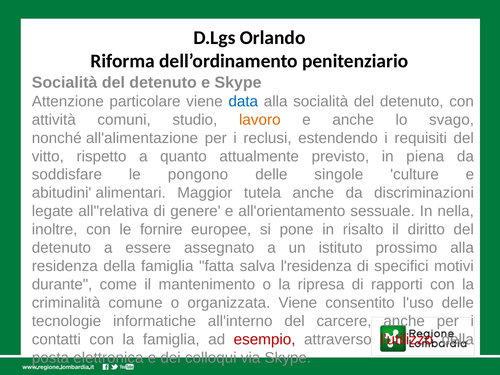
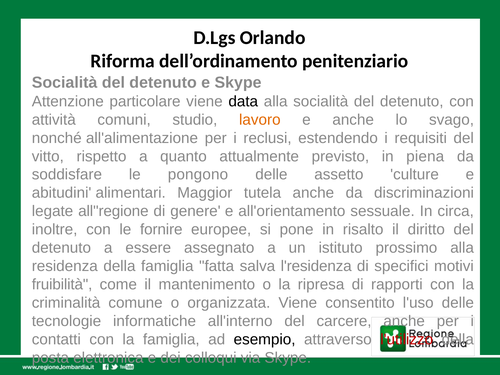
data colour: blue -> black (243, 101)
singole: singole -> assetto (339, 175)
all''relativa: all''relativa -> all''regione (113, 211)
nella: nella -> circa (456, 211)
durante: durante -> fruibilità (62, 285)
esempio colour: red -> black (265, 340)
